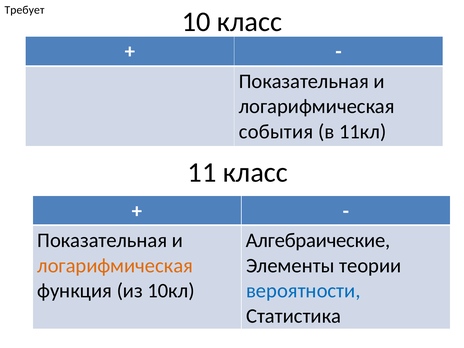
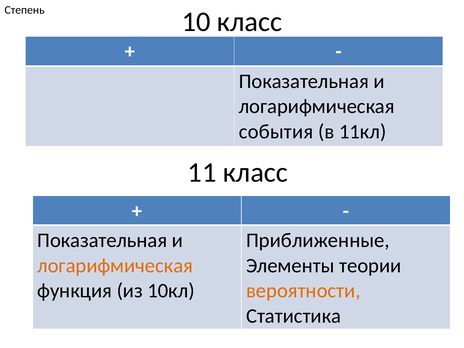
Требует: Требует -> Степень (25, 10)
Алгебраические: Алгебраические -> Приближенные (318, 240)
вероятности colour: blue -> orange (303, 291)
